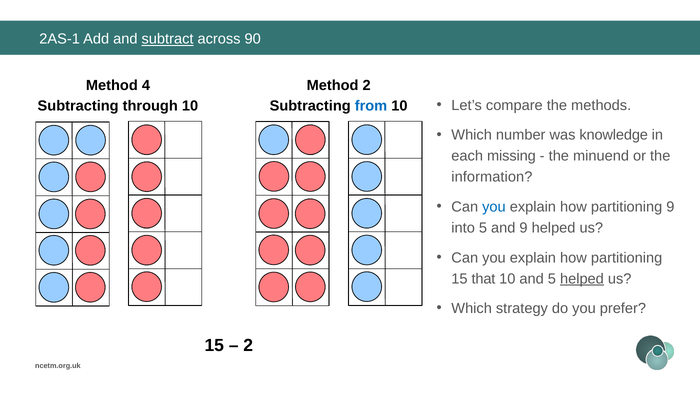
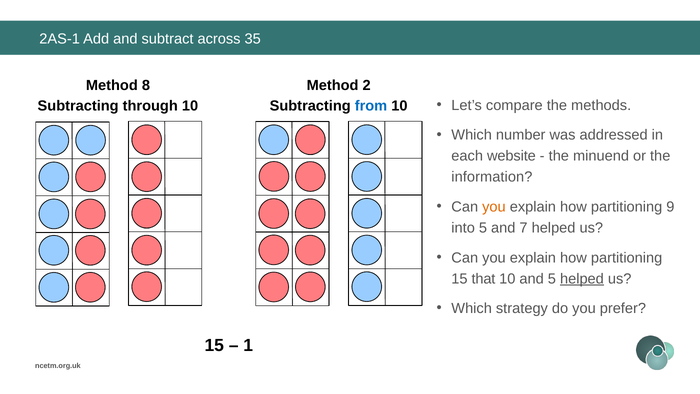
subtract underline: present -> none (168, 39)
90: 90 -> 35 (253, 39)
4: 4 -> 8 (146, 85)
knowledge: knowledge -> addressed (614, 135)
missing: missing -> website (511, 156)
you colour: blue -> orange (494, 207)
and 9: 9 -> 7 (524, 228)
2: 2 -> 1 (248, 345)
